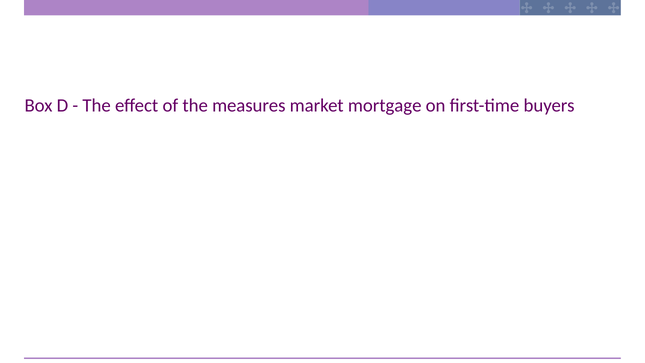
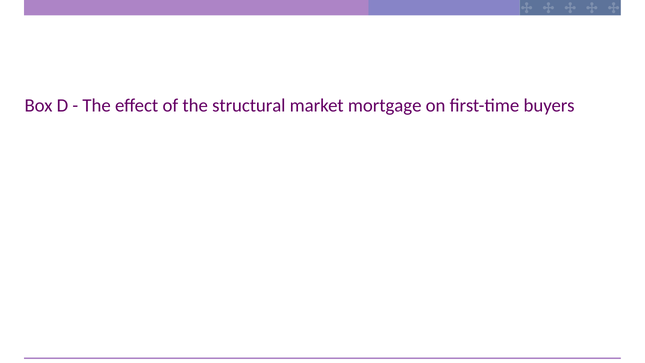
measures: measures -> structural (249, 105)
